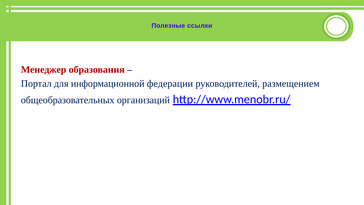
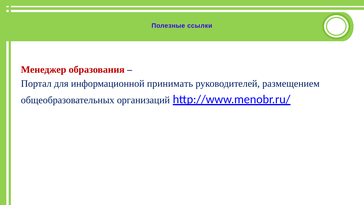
федерации: федерации -> принимать (170, 83)
